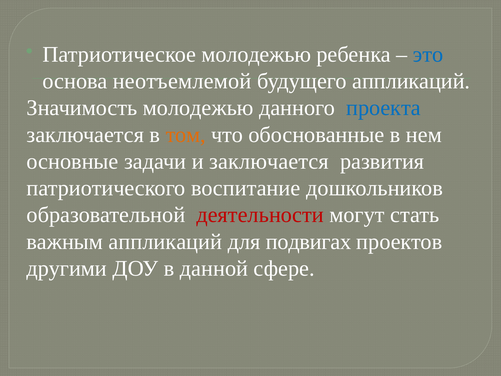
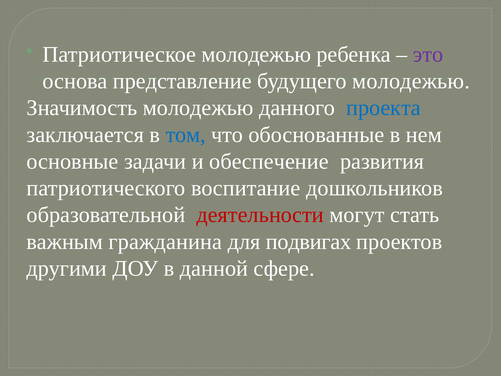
это colour: blue -> purple (428, 54)
неотъемлемой: неотъемлемой -> представление (182, 81)
будущего аппликаций: аппликаций -> молодежью (411, 81)
том colour: orange -> blue (186, 135)
и заключается: заключается -> обеспечение (269, 161)
важным аппликаций: аппликаций -> гражданина (165, 242)
